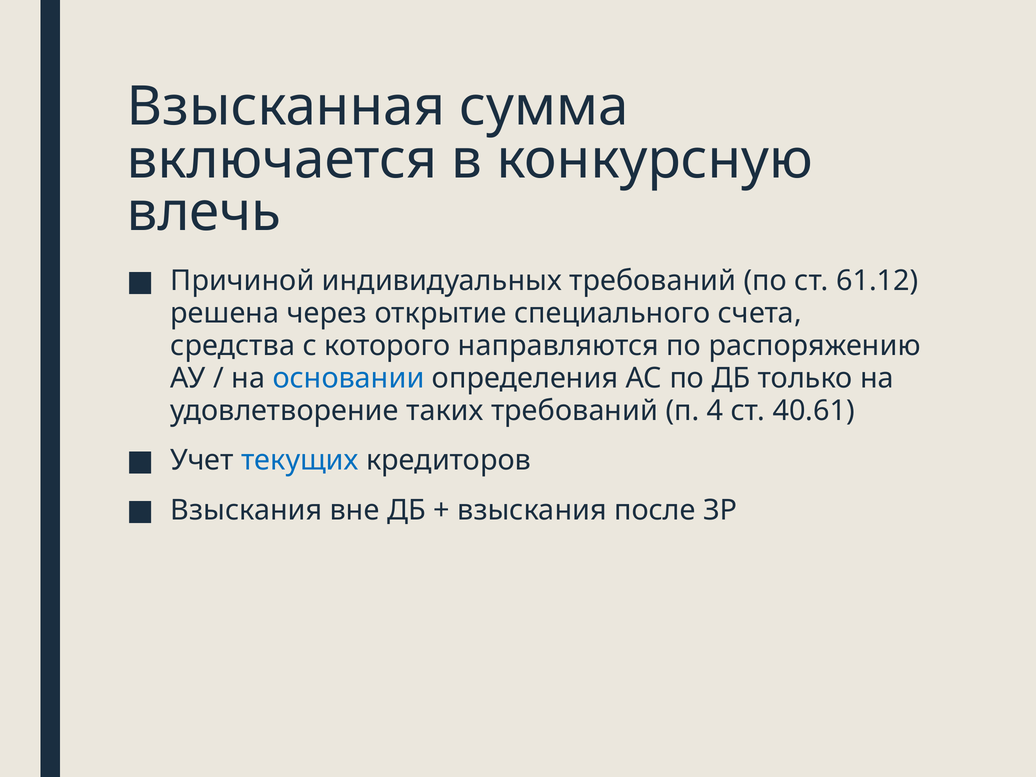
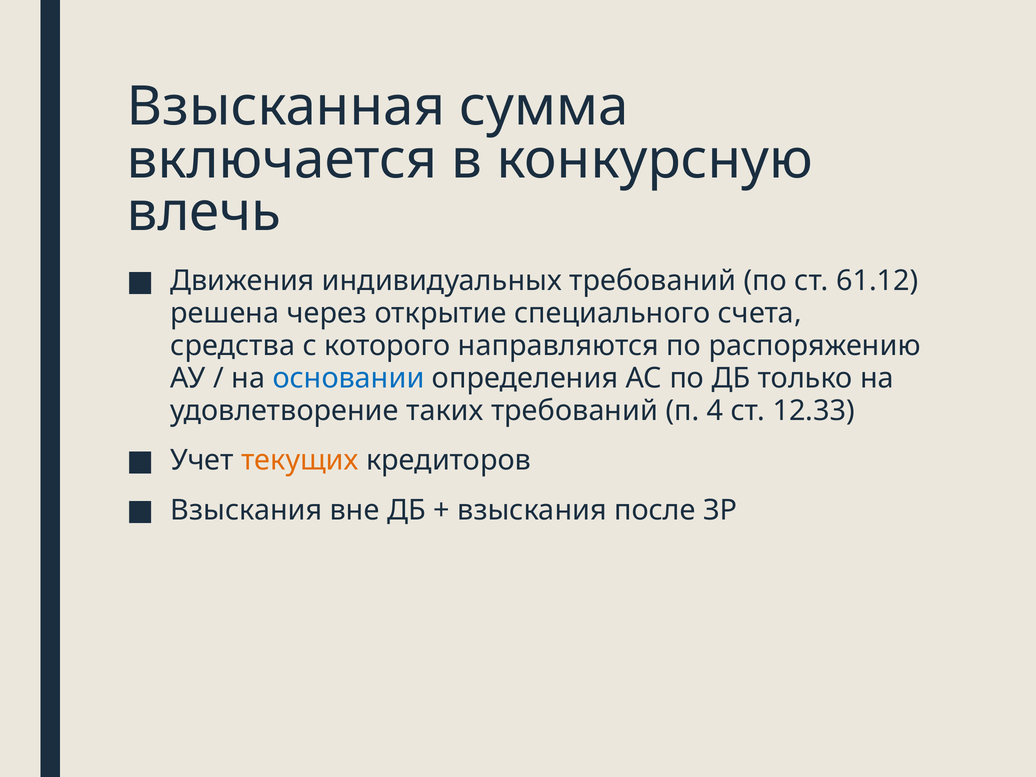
Причиной: Причиной -> Движения (242, 281)
40.61: 40.61 -> 12.33 (814, 411)
текущих colour: blue -> orange (300, 460)
